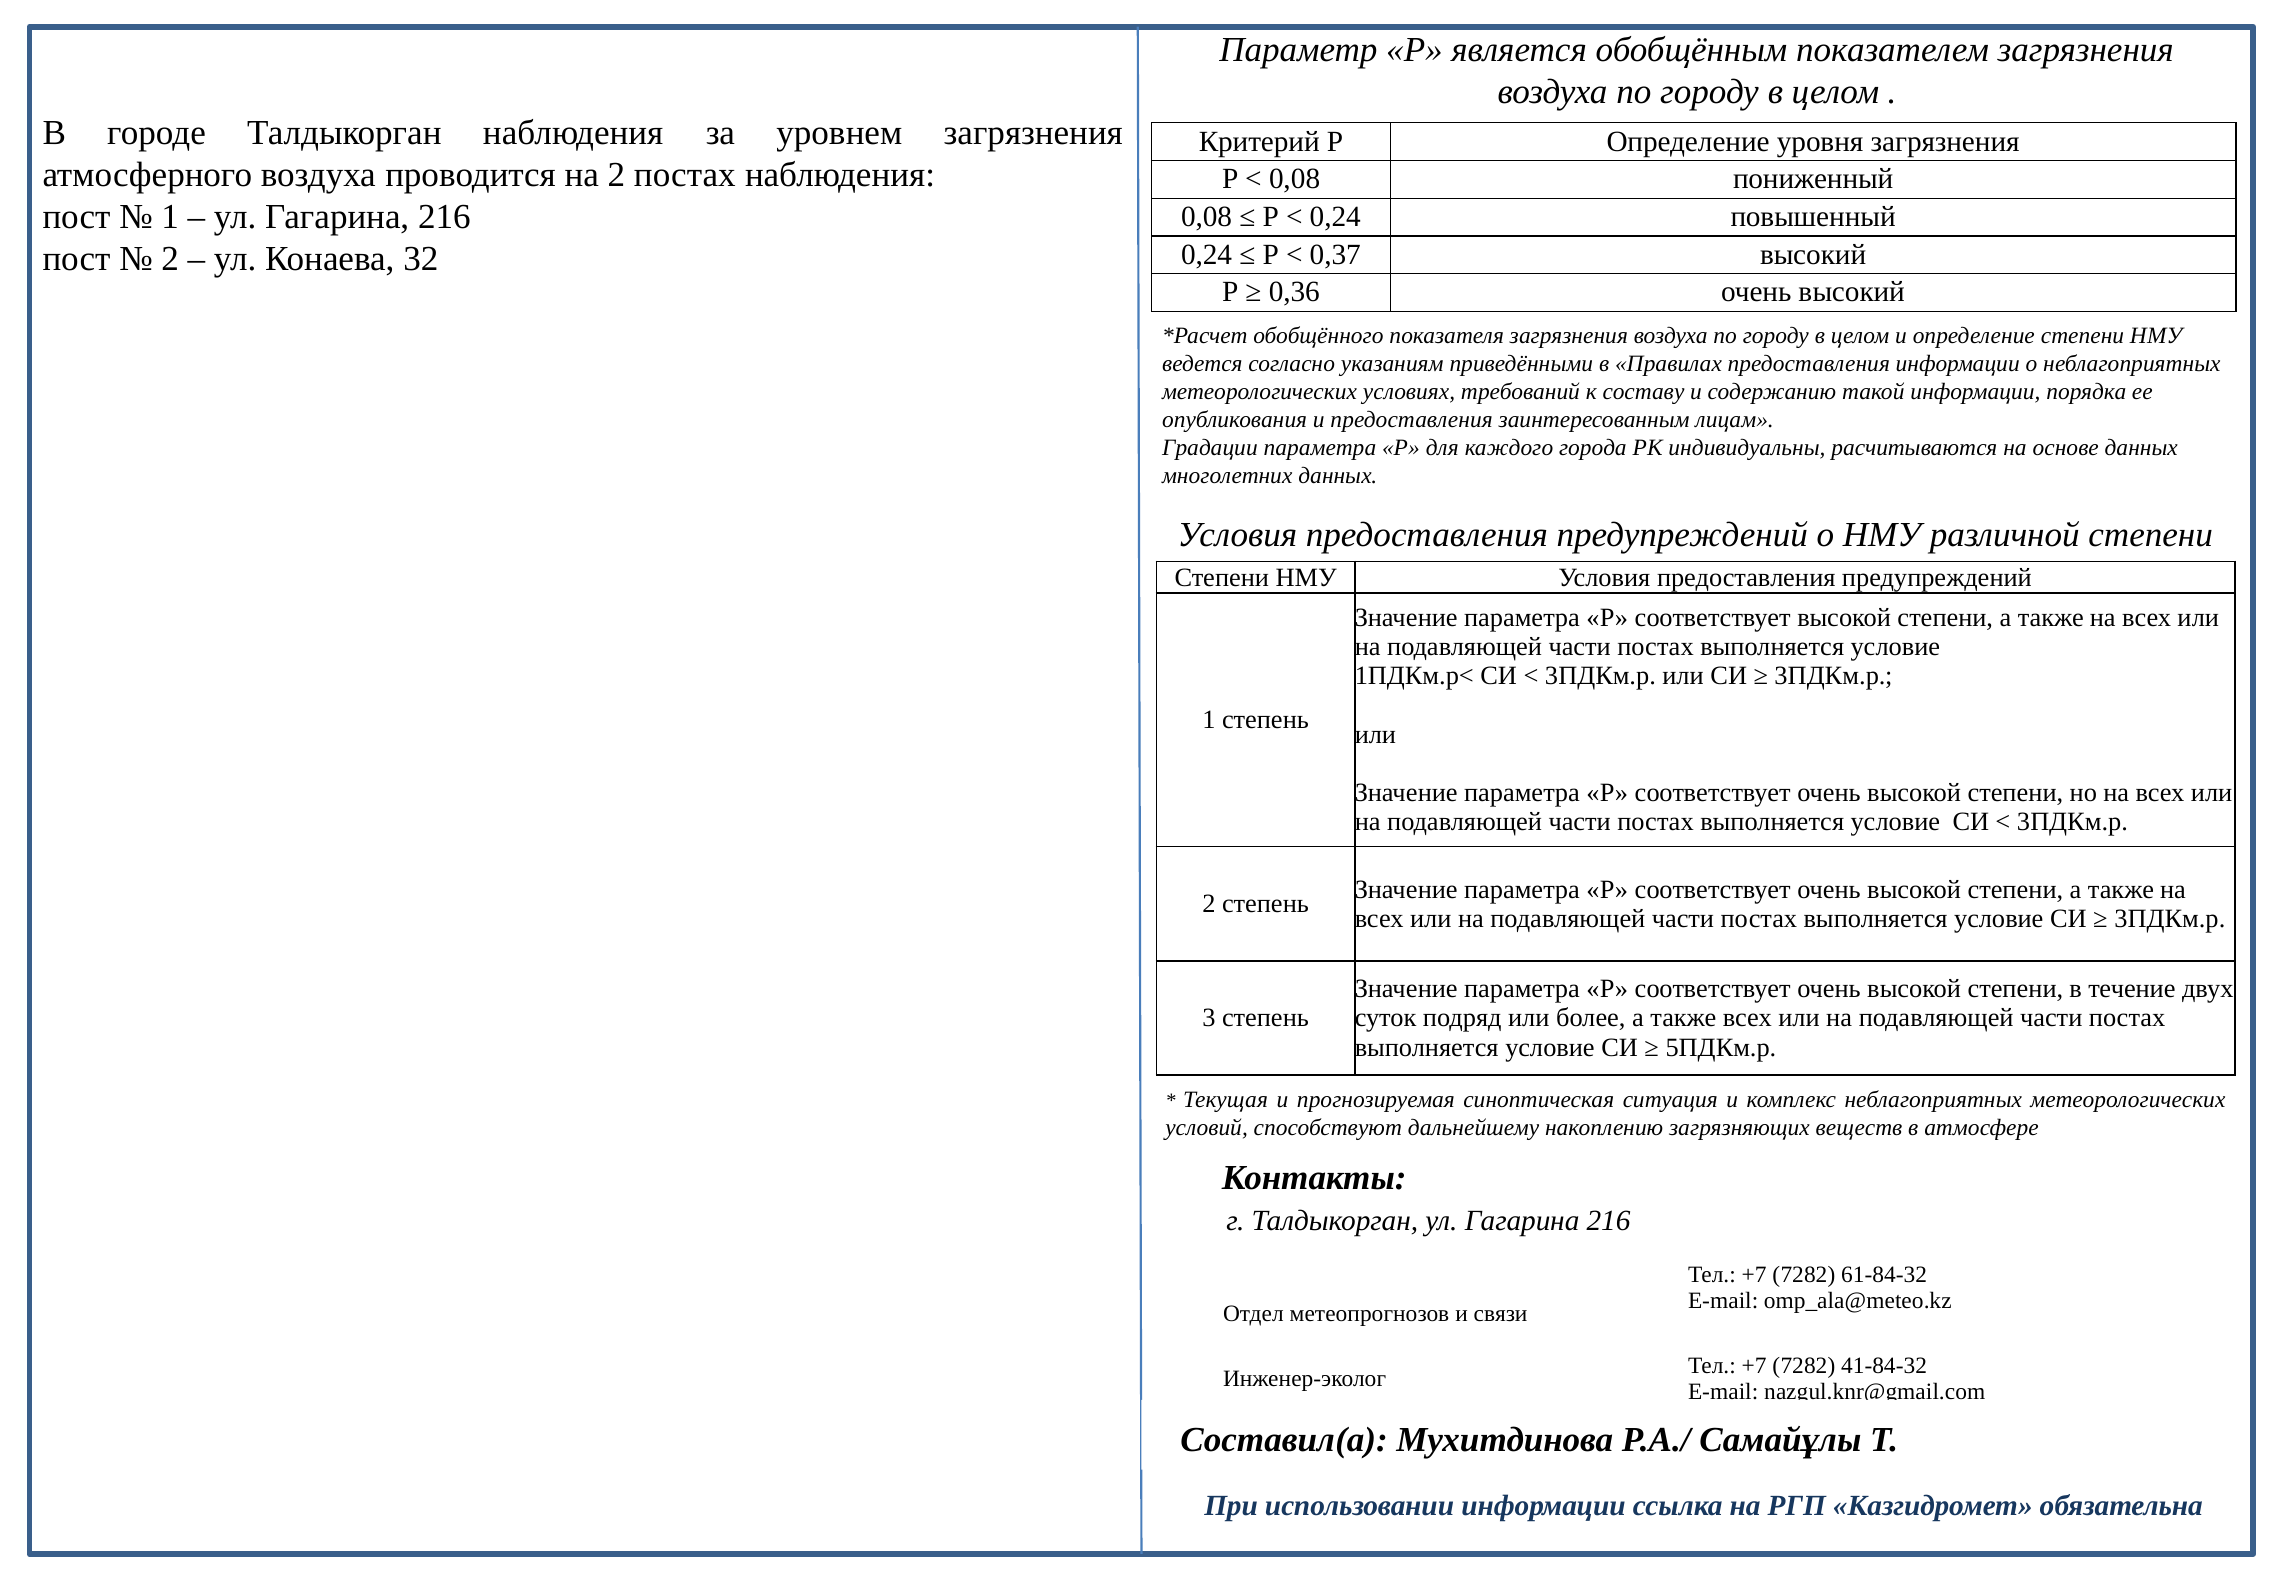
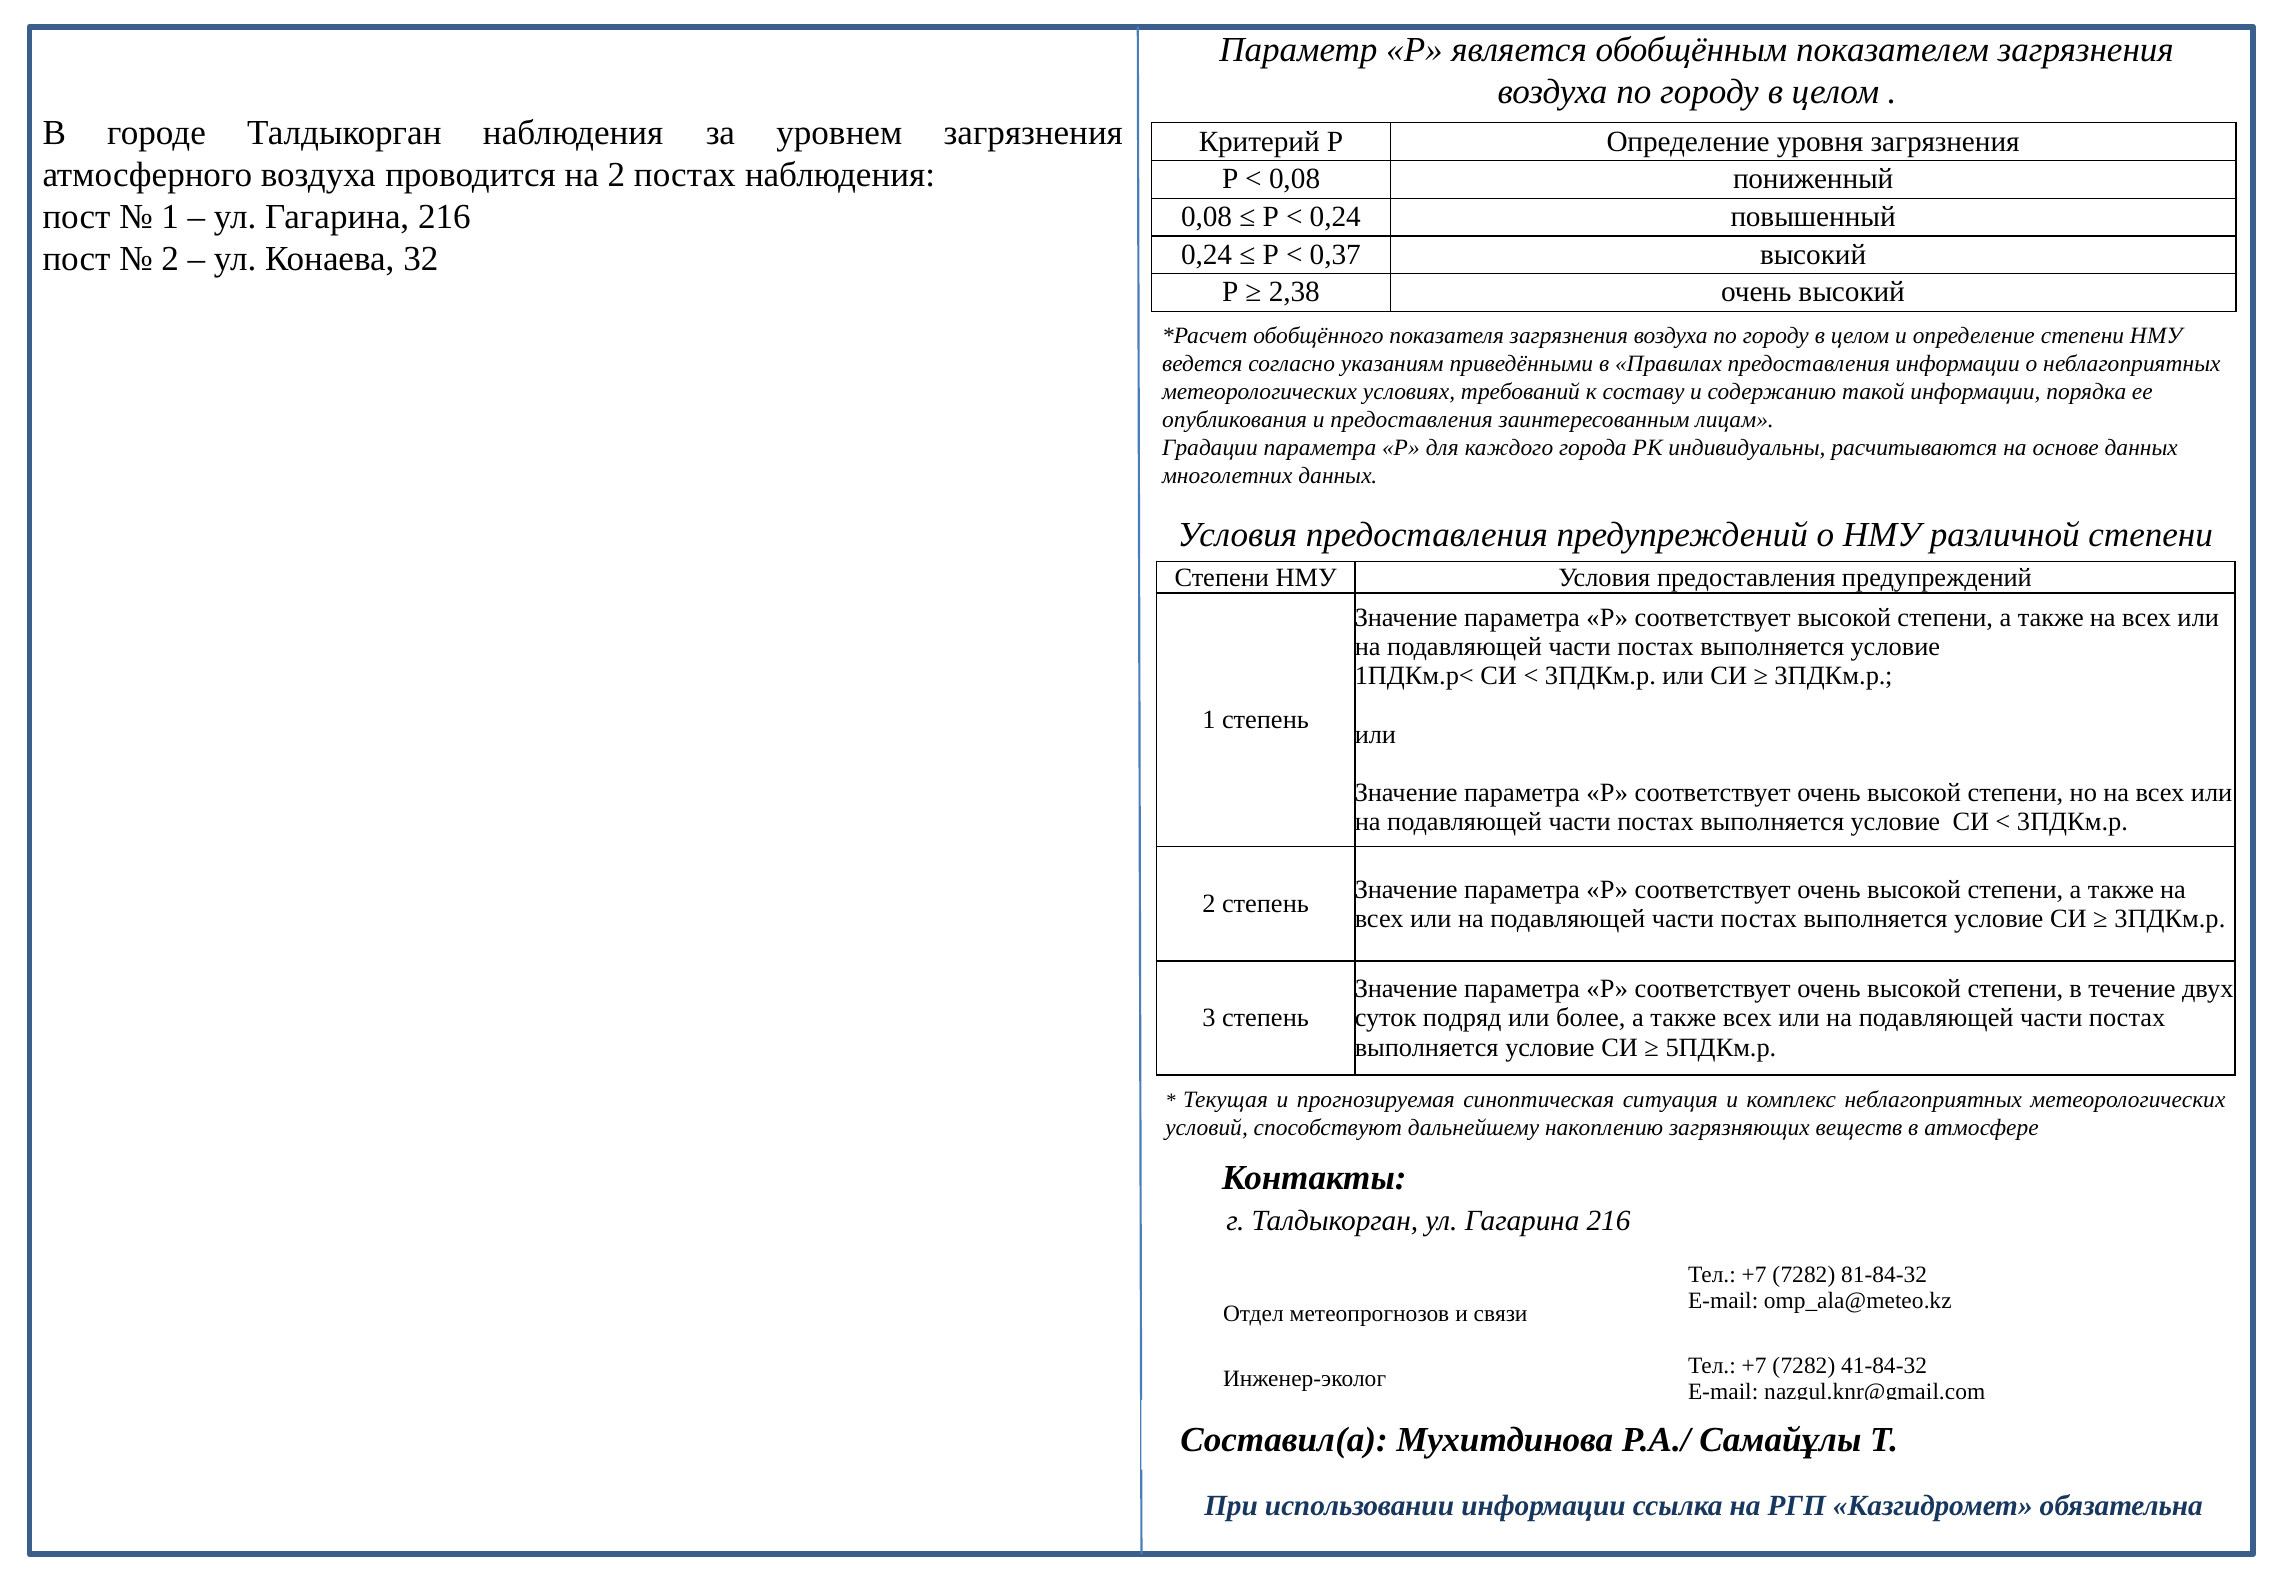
0,36: 0,36 -> 2,38 (1294, 292)
61-84-32: 61-84-32 -> 81-84-32 (1884, 1274)
